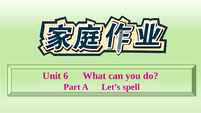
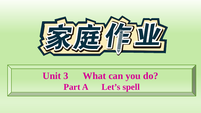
6: 6 -> 3 (66, 76)
